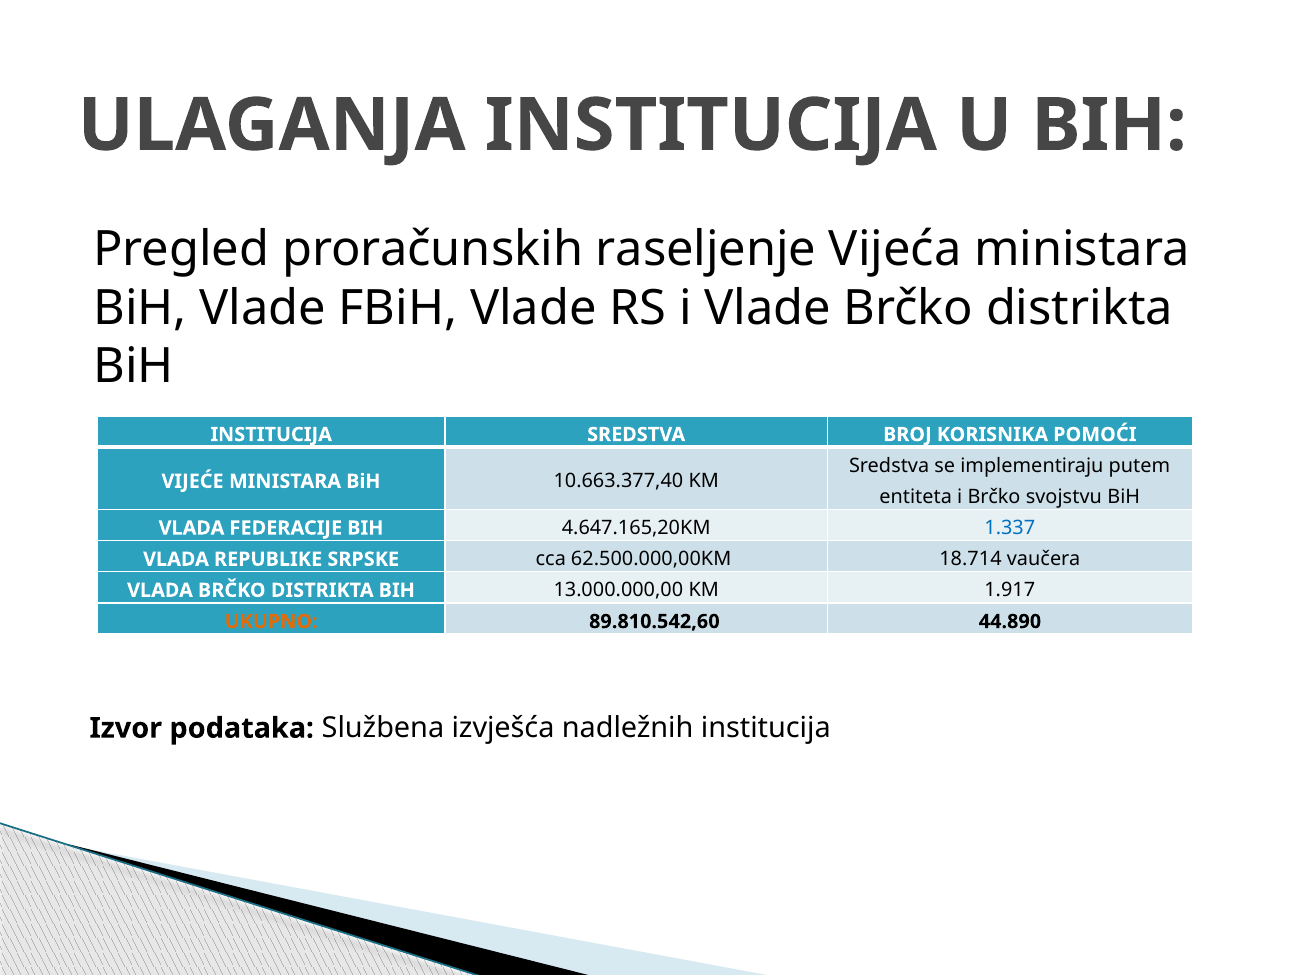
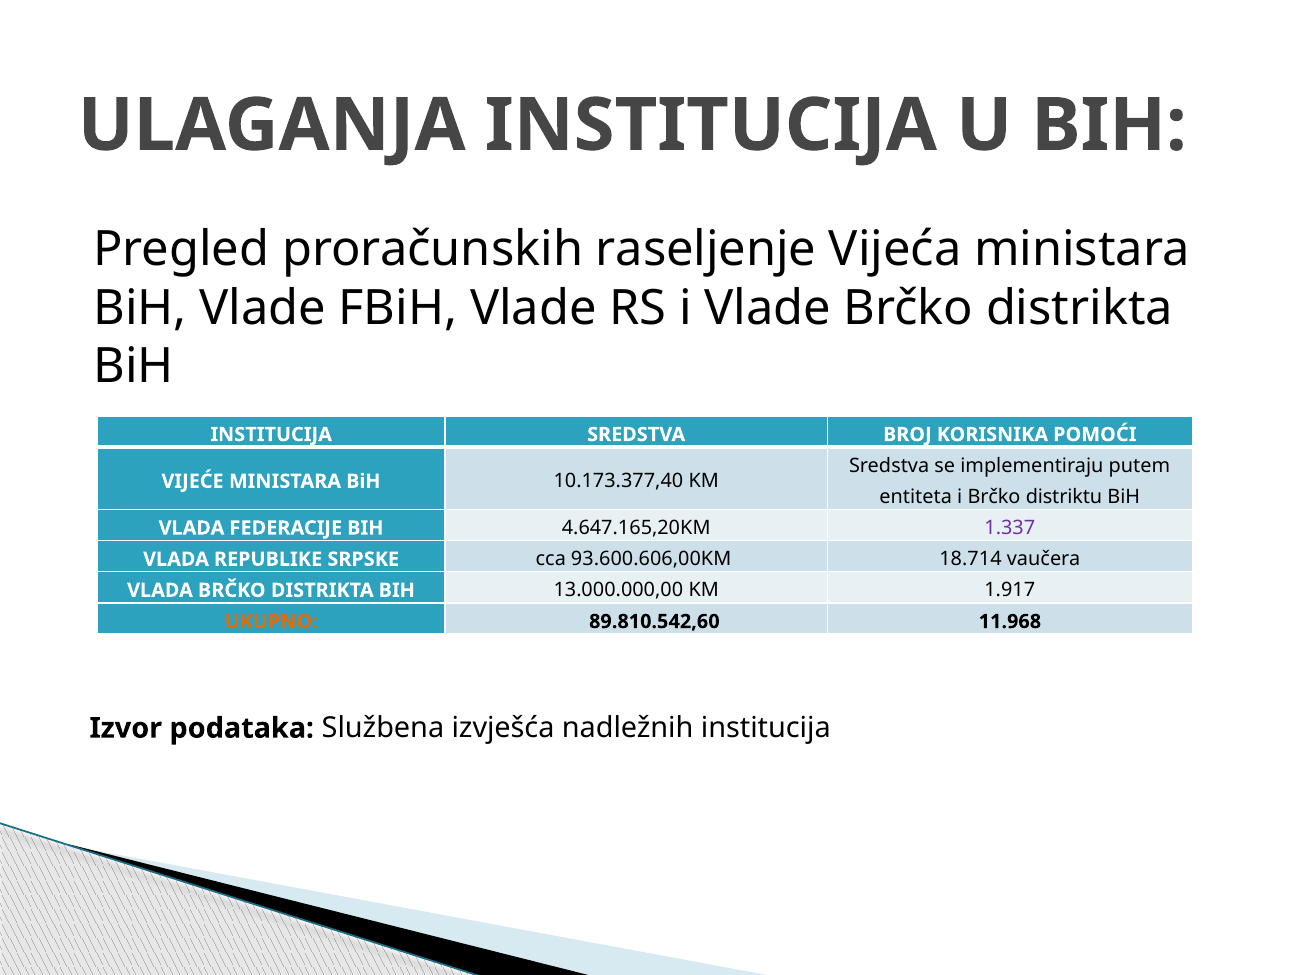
10.663.377,40: 10.663.377,40 -> 10.173.377,40 (618, 481)
svojstvu: svojstvu -> distriktu (1064, 497)
1.337 colour: blue -> purple (1010, 528)
62.500.000,00KM: 62.500.000,00KM -> 93.600.606,00KM (651, 559)
44.890: 44.890 -> 11.968 (1010, 622)
